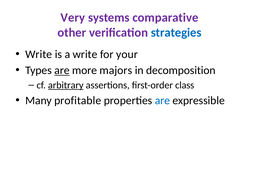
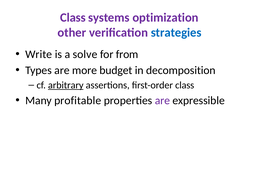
Very: Very -> Class (73, 18)
comparative: comparative -> optimization (165, 18)
a write: write -> solve (85, 54)
your: your -> from (127, 54)
are underline: present -> none (62, 70)
majors: majors -> budget (116, 70)
are colour: blue -> purple (162, 101)
